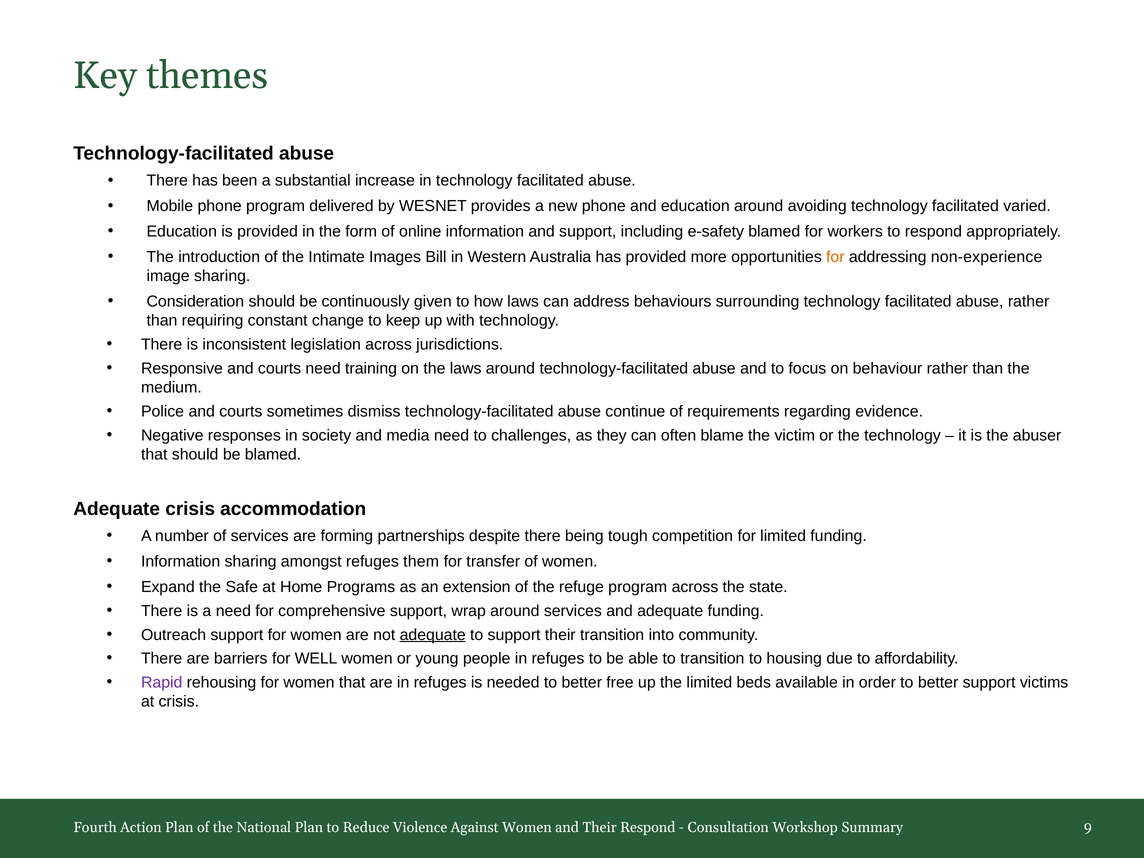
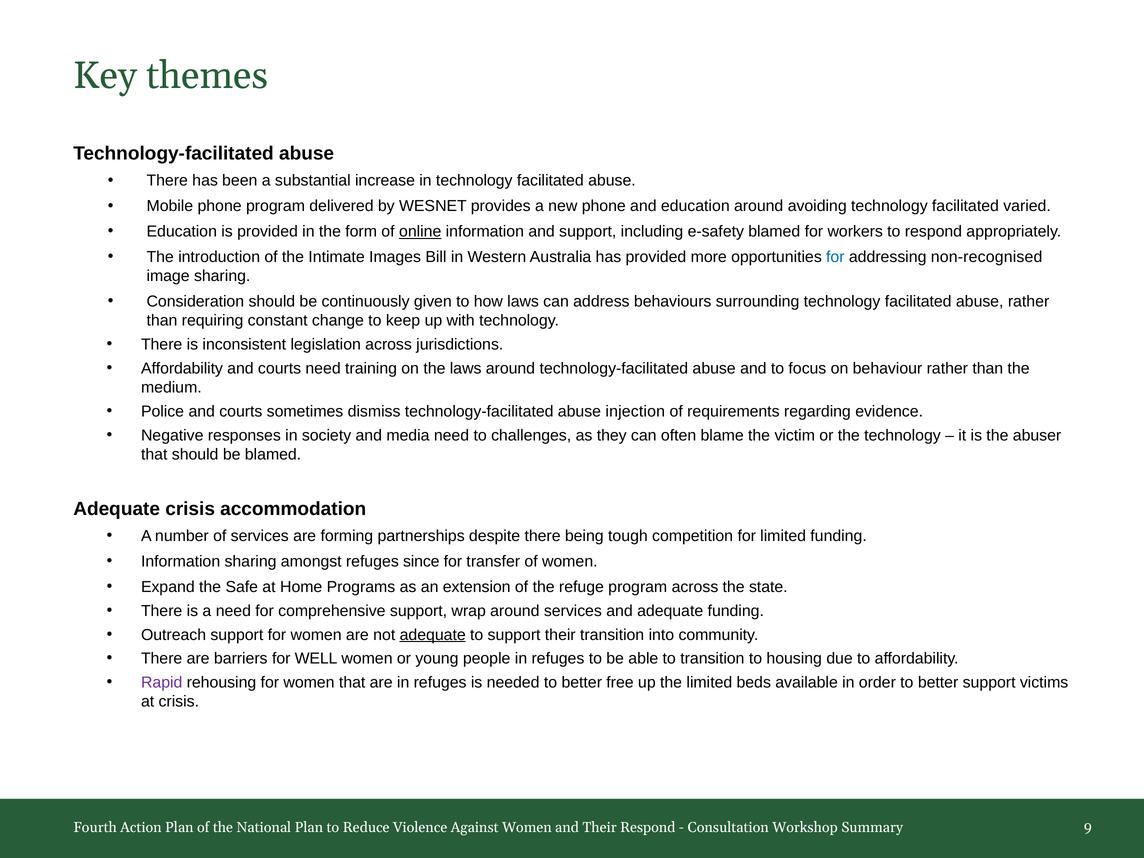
online underline: none -> present (420, 232)
for colour: orange -> blue (835, 257)
non-experience: non-experience -> non-recognised (987, 257)
Responsive: Responsive -> Affordability (182, 368)
continue: continue -> injection (635, 411)
them: them -> since (421, 562)
